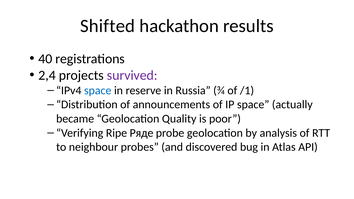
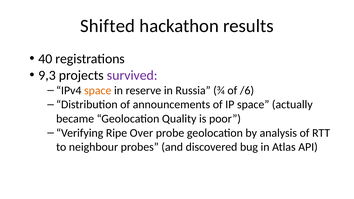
2,4: 2,4 -> 9,3 (47, 75)
space colour: blue -> orange (98, 91)
/1: /1 -> /6 (247, 91)
Ряде: Ряде -> Over (141, 133)
